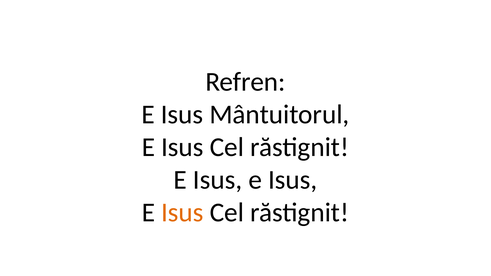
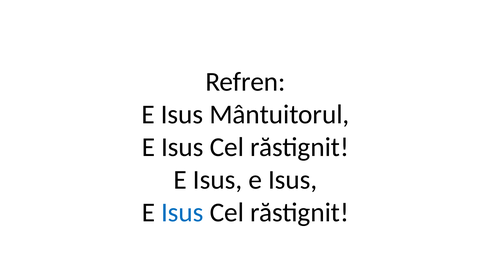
Isus colour: orange -> blue (182, 213)
